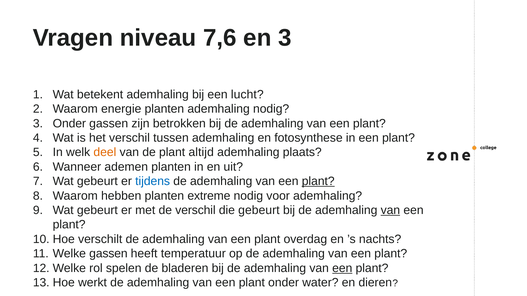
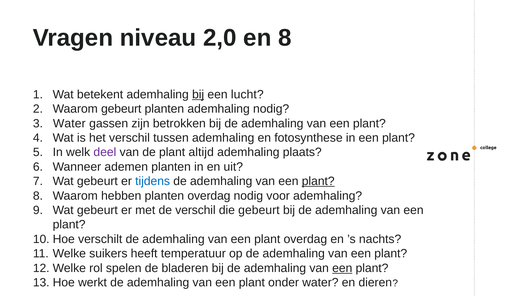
7,6: 7,6 -> 2,0 (220, 38)
en 3: 3 -> 8 (285, 38)
bij underline: none -> present (198, 95)
Waarom energie: energie -> gebeurt (121, 109)
Onder: Onder -> Water (69, 124)
deel colour: orange -> purple (105, 153)
planten extreme: extreme -> overdag (209, 196)
van underline: present -> none (390, 210)
Welke gassen: gassen -> suikers (108, 254)
